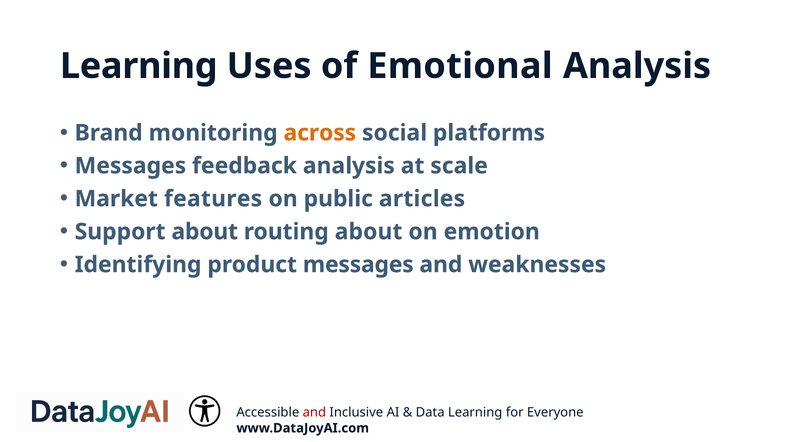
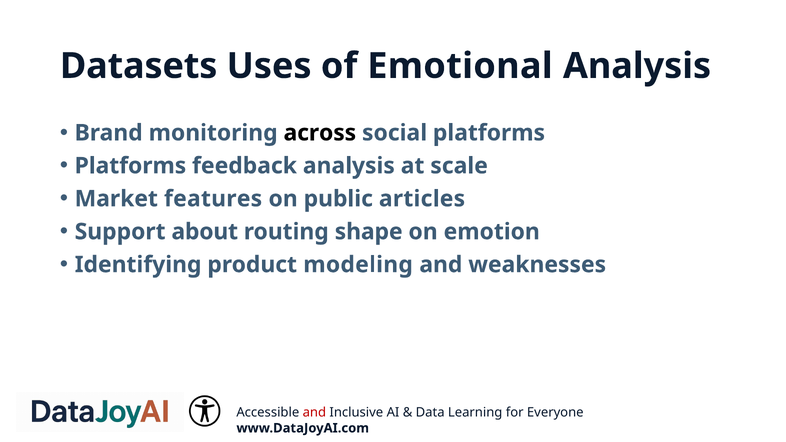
Learning: Learning -> Datasets (139, 66)
across colour: orange -> black (320, 133)
Messages: Messages -> Platforms (130, 166)
routing about: about -> shape (369, 232)
product messages: messages -> modeling (358, 265)
